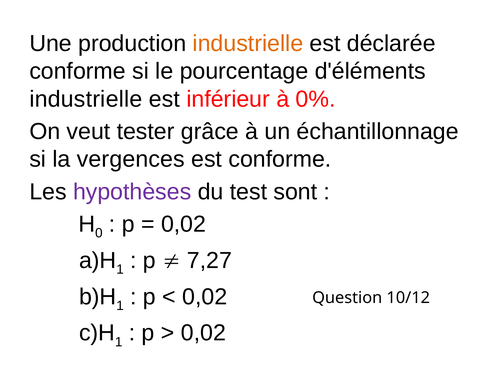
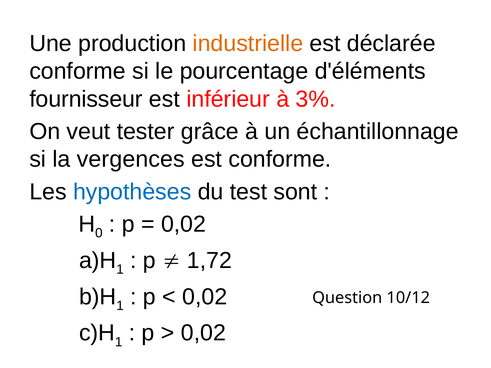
industrielle: industrielle -> fournisseur (86, 99)
0%: 0% -> 3% (316, 99)
hypothèses colour: purple -> blue (132, 192)
7,27: 7,27 -> 1,72 (210, 261)
